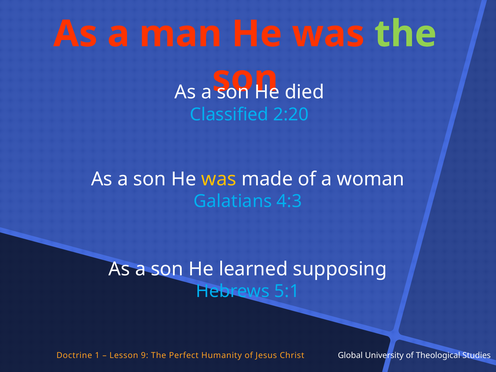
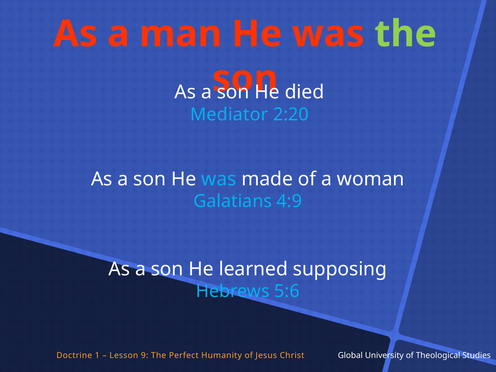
Classified: Classified -> Mediator (229, 114)
was colour: yellow -> light blue (219, 179)
4:3: 4:3 -> 4:9 (289, 201)
5:1: 5:1 -> 5:6 (287, 291)
